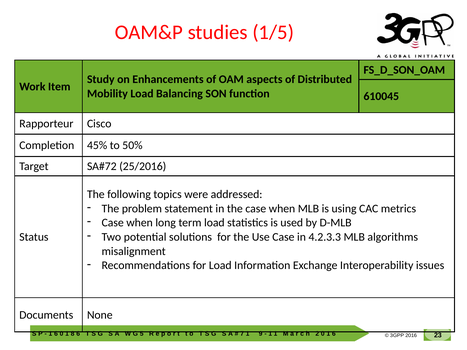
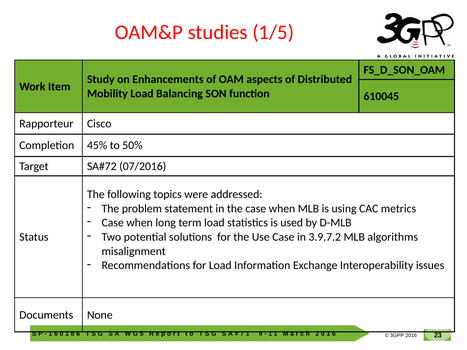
25/2016: 25/2016 -> 07/2016 (143, 166)
4.2.3.3: 4.2.3.3 -> 3.9.7.2 (325, 237)
